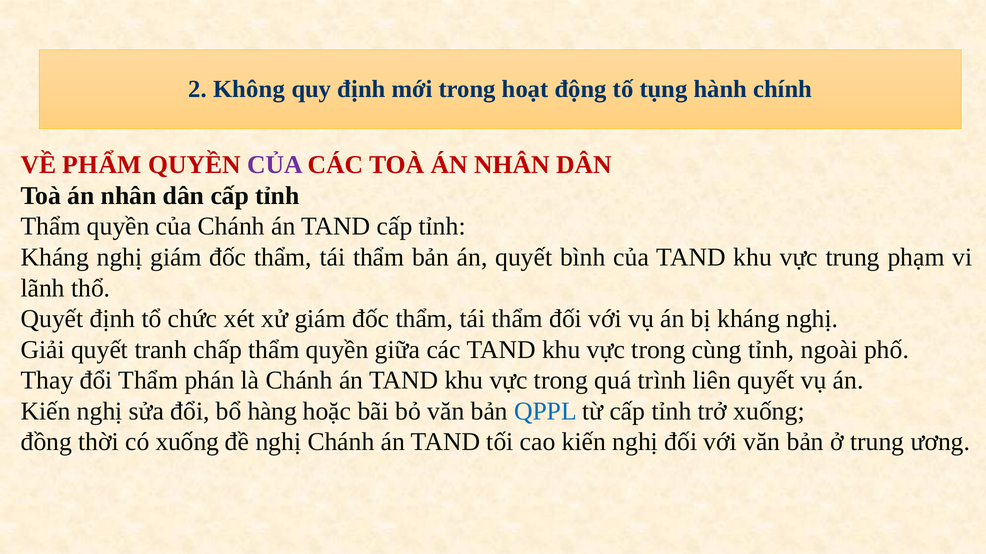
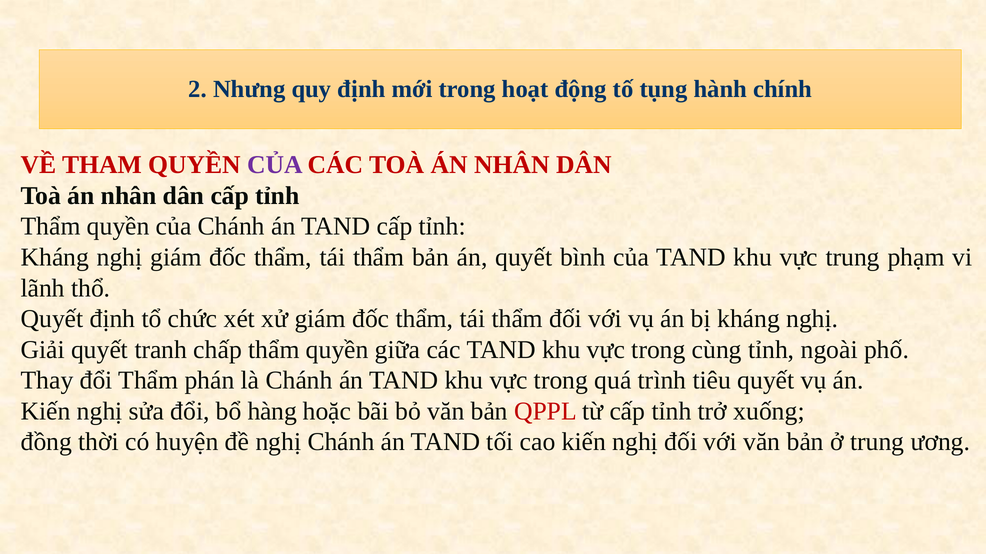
Không: Không -> Nhưng (249, 89)
PHẨM: PHẨM -> THAM (102, 165)
liên: liên -> tiêu (712, 381)
QPPL colour: blue -> red (546, 412)
có xuống: xuống -> huyện (187, 442)
